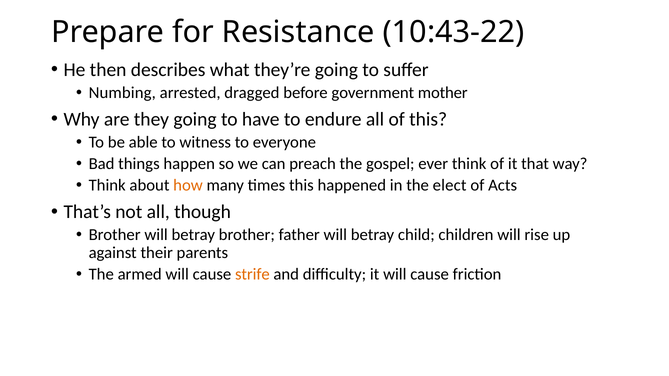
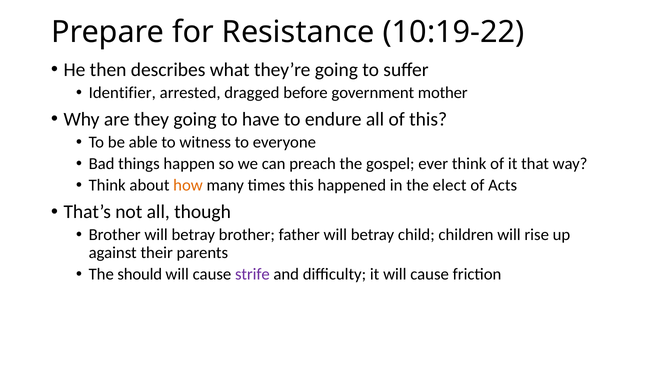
10:43-22: 10:43-22 -> 10:19-22 (454, 32)
Numbing: Numbing -> Identifier (122, 93)
armed: armed -> should (140, 275)
strife colour: orange -> purple (252, 275)
